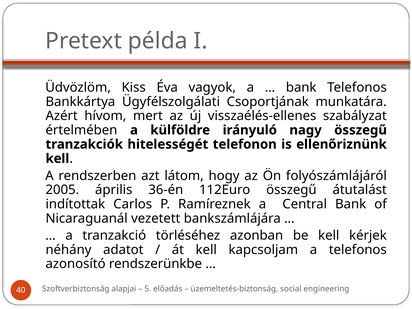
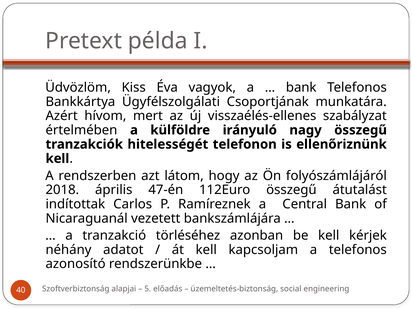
2005: 2005 -> 2018 (62, 190)
36-én: 36-én -> 47-én (166, 190)
